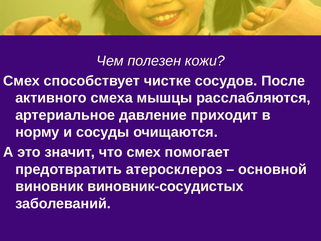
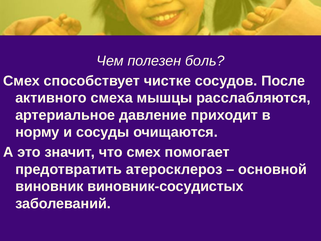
кожи: кожи -> боль (205, 61)
